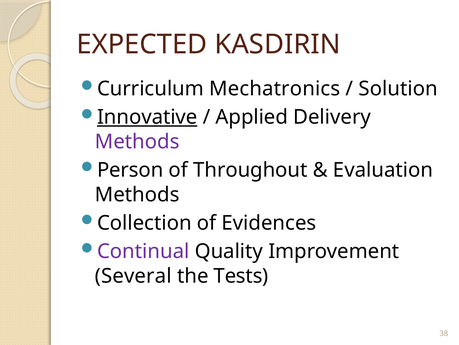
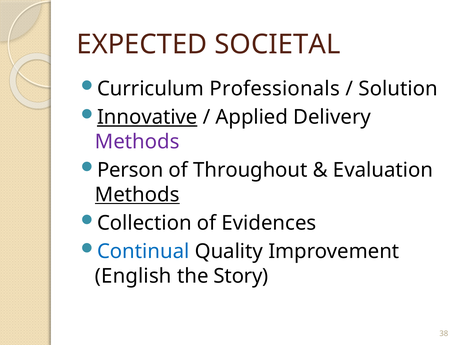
KASDIRIN: KASDIRIN -> SOCIETAL (277, 44)
Mechatronics: Mechatronics -> Professionals (275, 89)
Methods underline: none -> present (137, 194)
Continual colour: purple -> blue (143, 251)
Several: Several -> English (133, 275)
Tests: Tests -> Story (241, 275)
